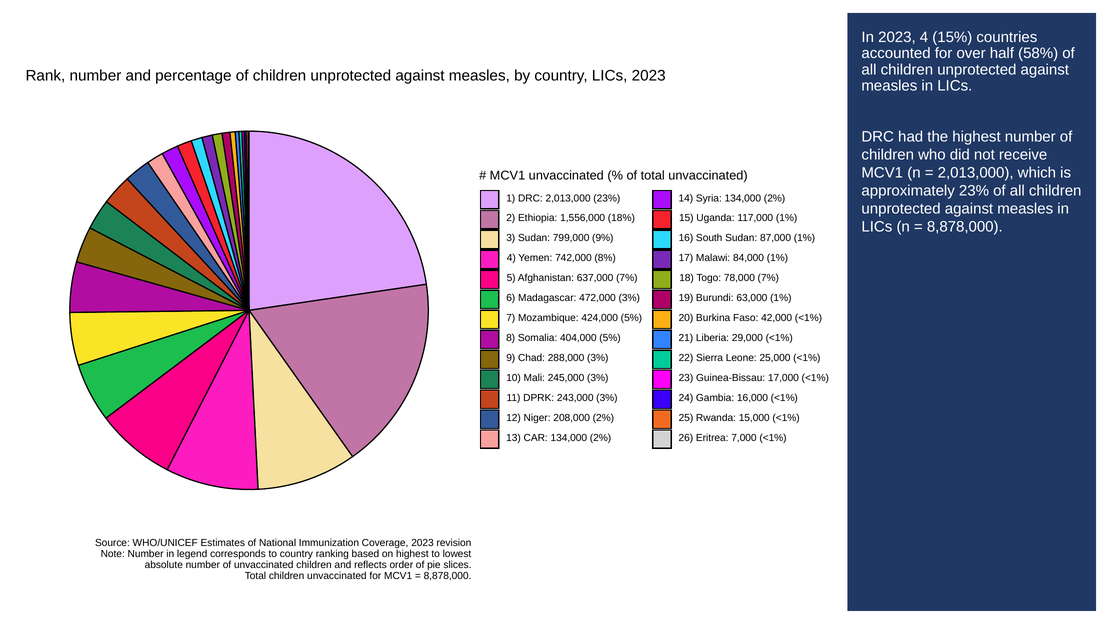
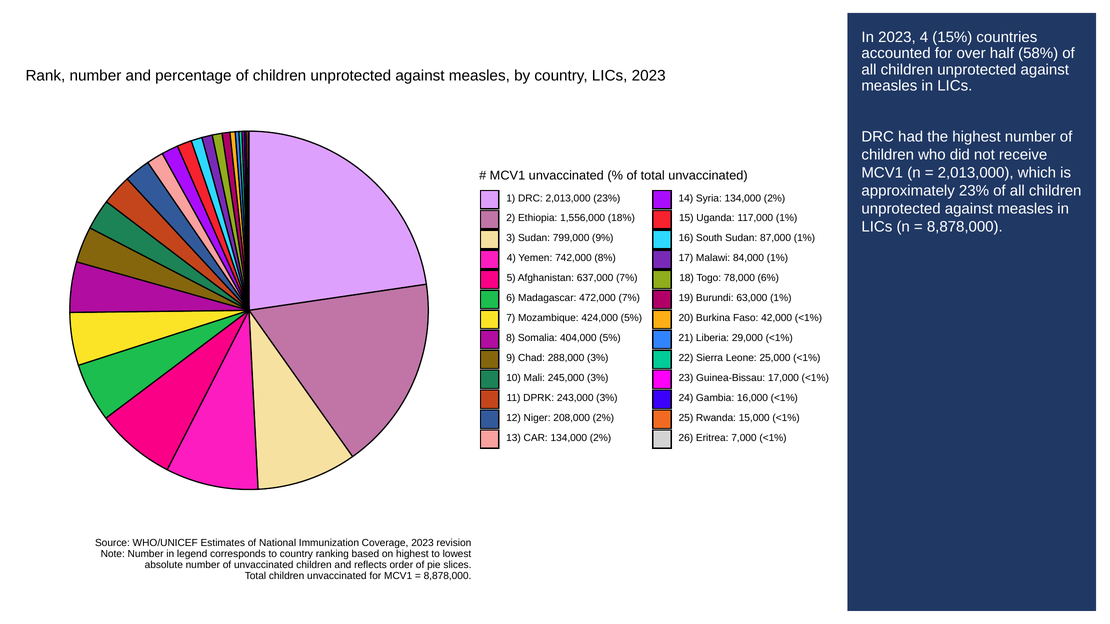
78,000 7%: 7% -> 6% (768, 278)
472,000 3%: 3% -> 7% (629, 298)
